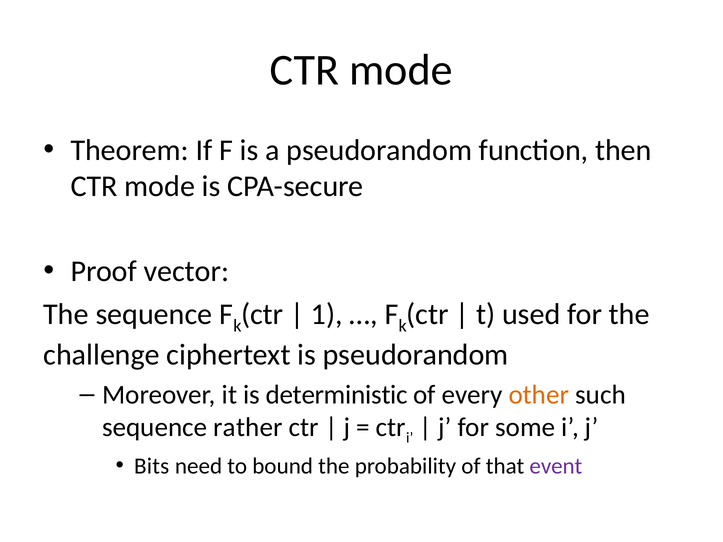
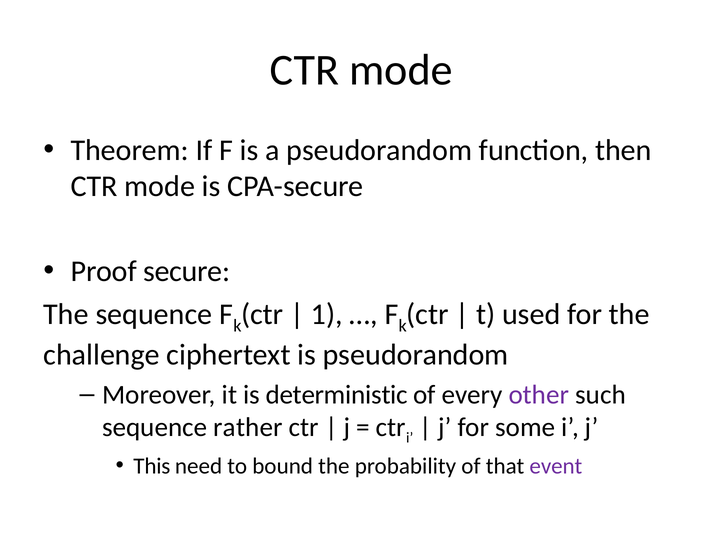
vector: vector -> secure (187, 272)
other colour: orange -> purple (539, 395)
Bits: Bits -> This (152, 466)
